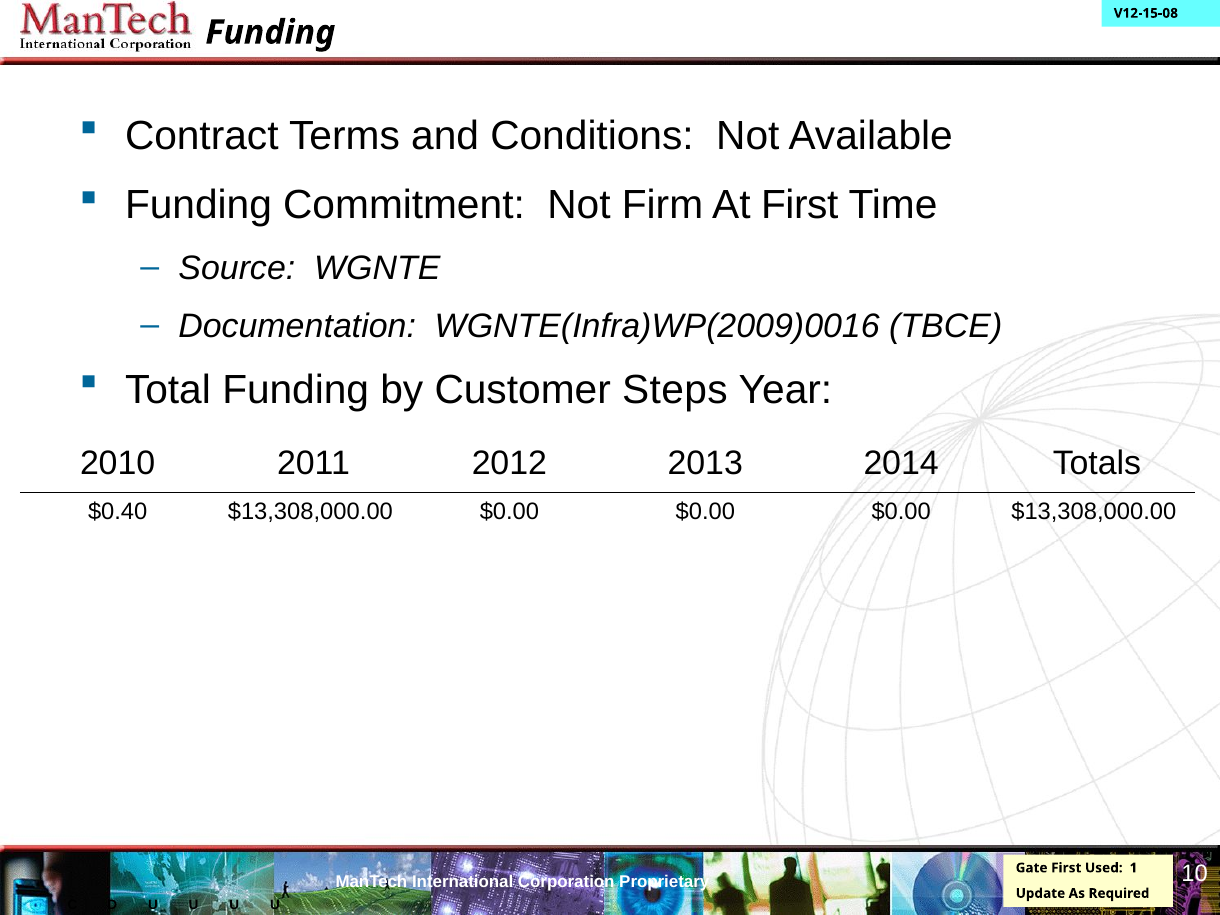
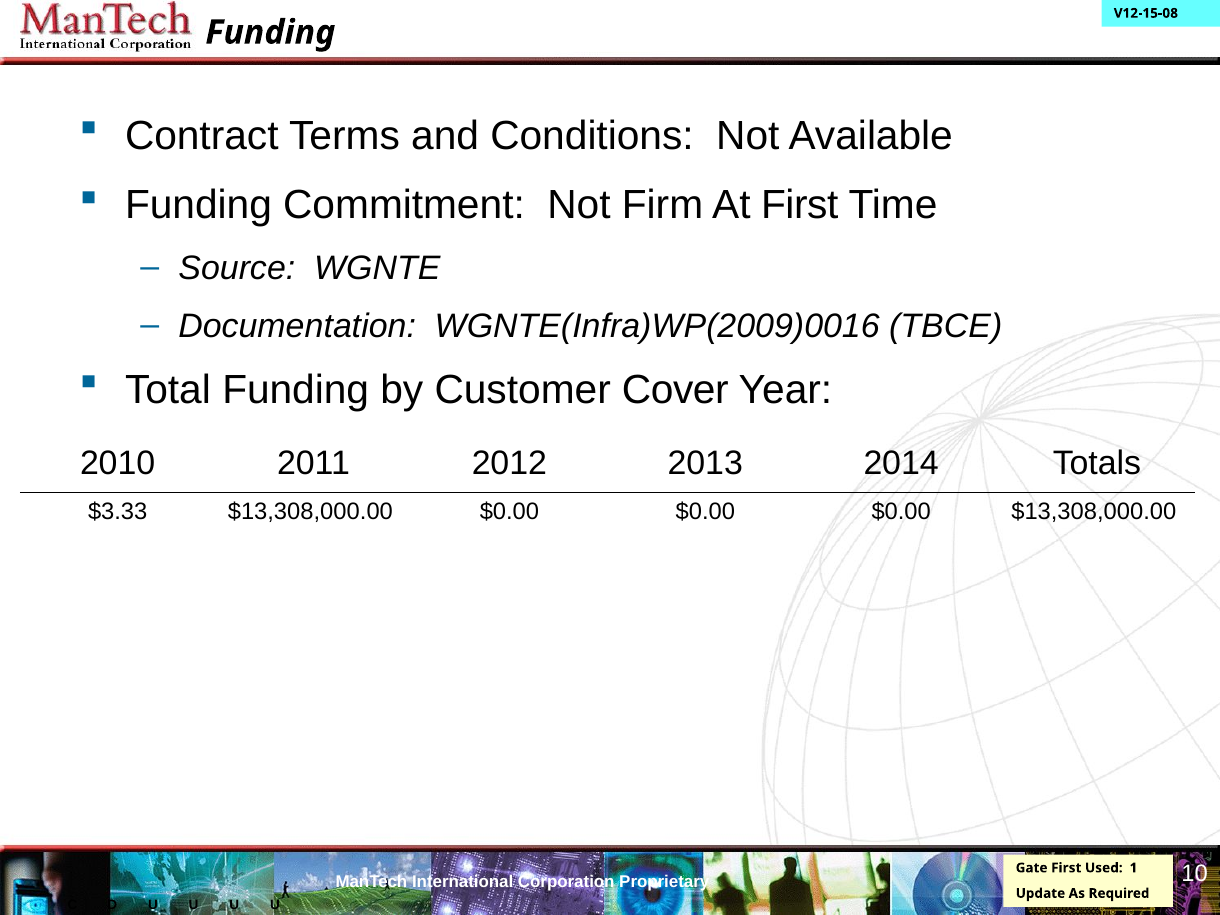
Steps: Steps -> Cover (675, 390)
$0.40: $0.40 -> $3.33 (118, 512)
